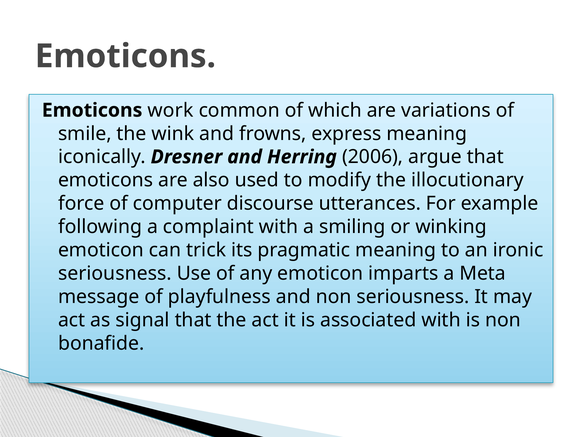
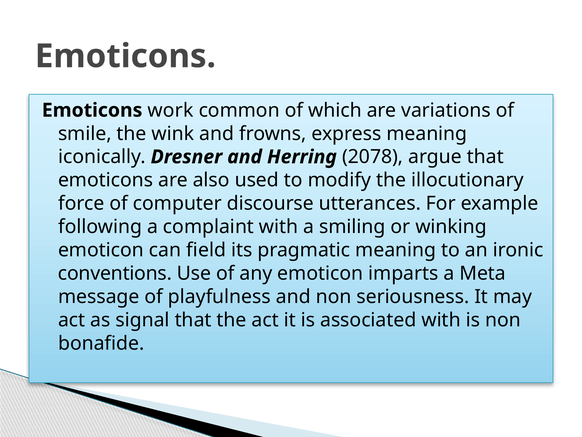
2006: 2006 -> 2078 (373, 157)
trick: trick -> field (206, 250)
seriousness: seriousness -> conventions (115, 273)
